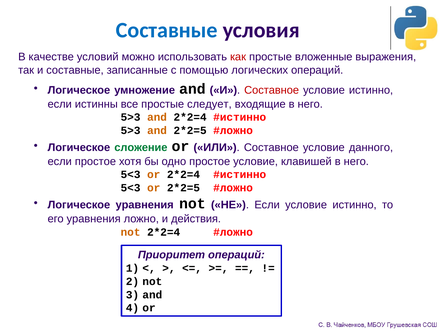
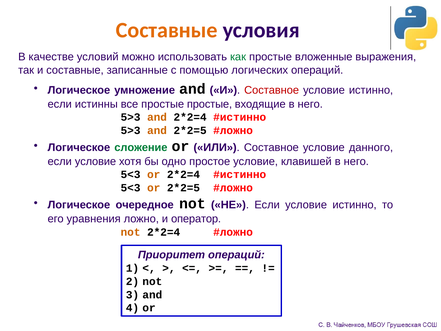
Составные colour: blue -> orange (167, 30)
как colour: red -> green (238, 57)
простые следует: следует -> простые (209, 104)
простое: простое -> условие (95, 161)
Логическое уравнения: уравнения -> очередное (145, 205)
действия: действия -> оператор (196, 219)
